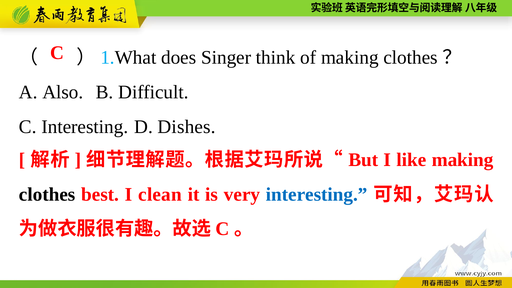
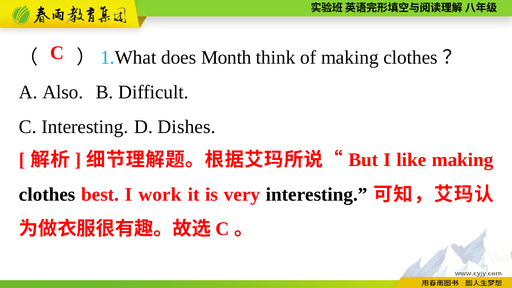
Singer: Singer -> Month (226, 58)
clean: clean -> work (160, 194)
interesting colour: blue -> black (317, 194)
